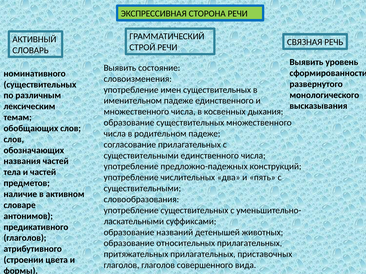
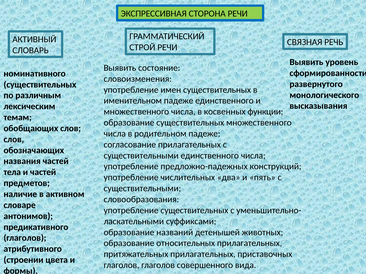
дыхания: дыхания -> функции (265, 112)
